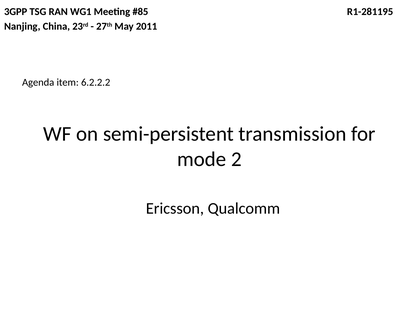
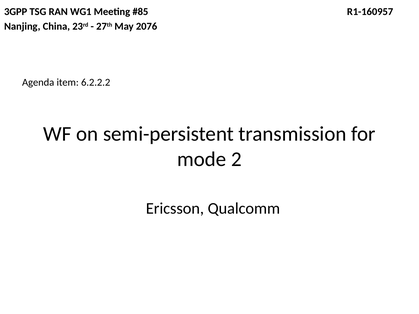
R1-281195: R1-281195 -> R1-160957 (370, 12)
2011: 2011 -> 2076 (147, 26)
